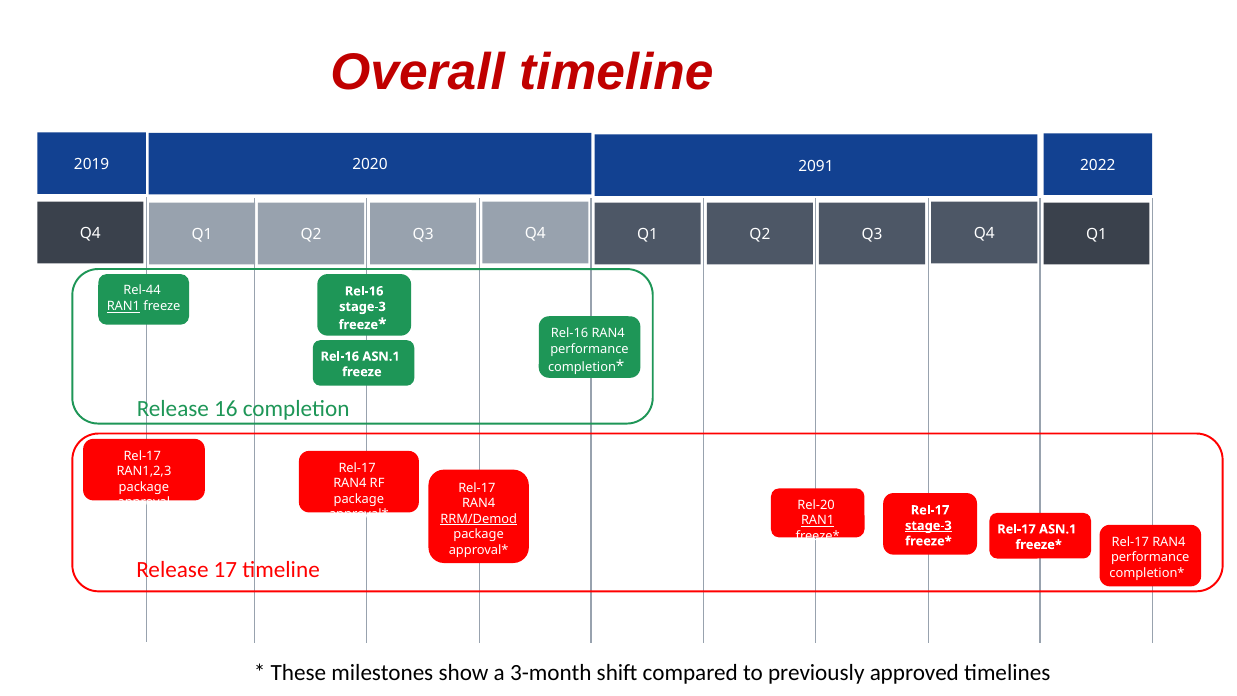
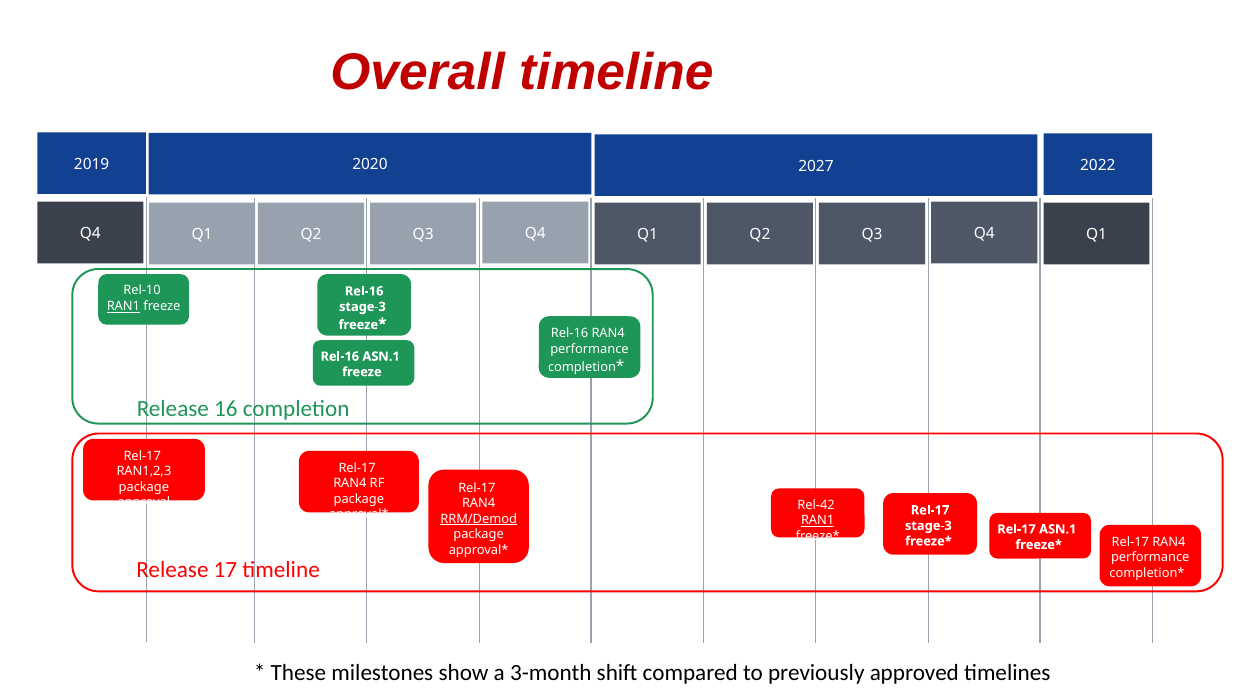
2091: 2091 -> 2027 (816, 166)
Rel-44: Rel-44 -> Rel-10 (142, 291)
Rel-20: Rel-20 -> Rel-42 (816, 505)
stage-3 underline: present -> none (928, 526)
